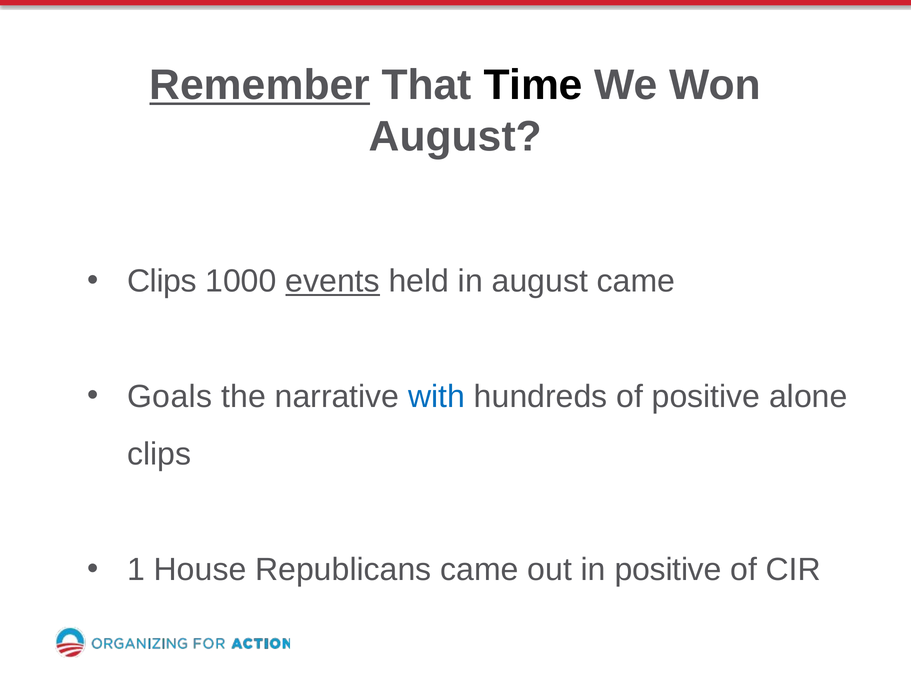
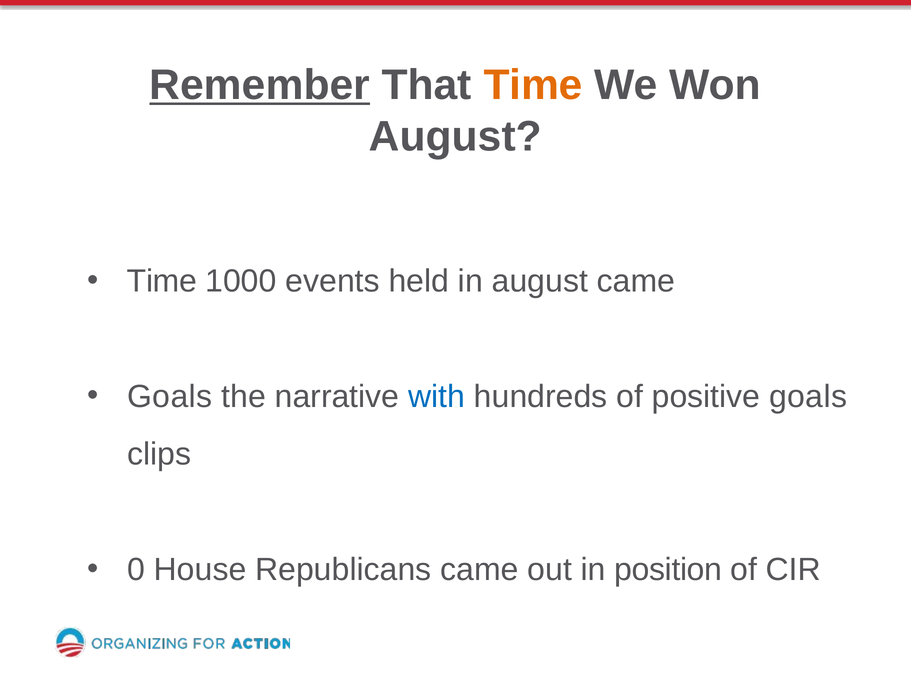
Time colour: black -> orange (533, 85)
Clips: Clips -> Time (162, 281)
events underline: present -> none (333, 281)
positive alone: alone -> goals (808, 396)
1: 1 -> 0 (136, 569)
in positive: positive -> position (668, 569)
